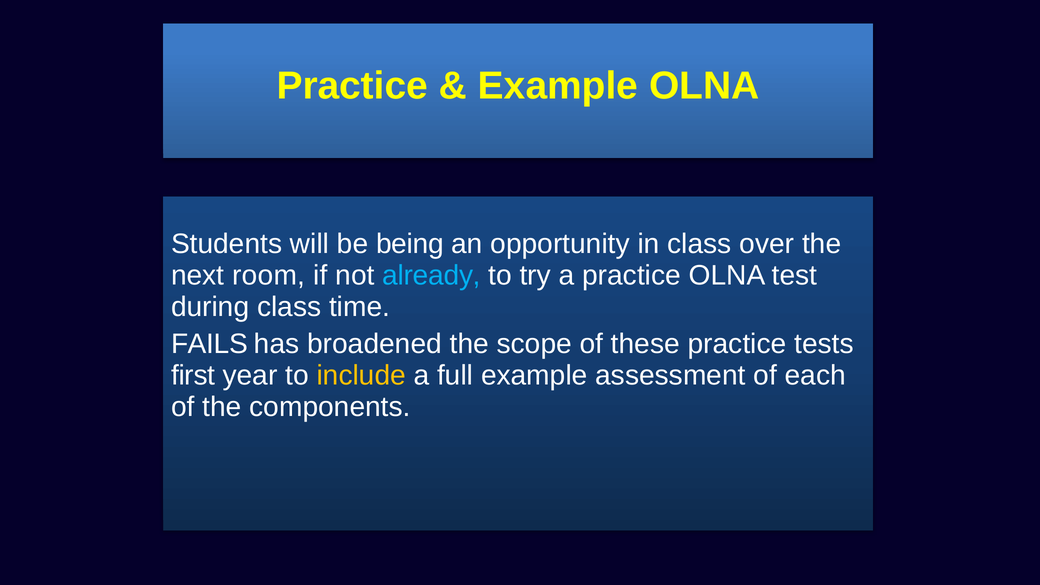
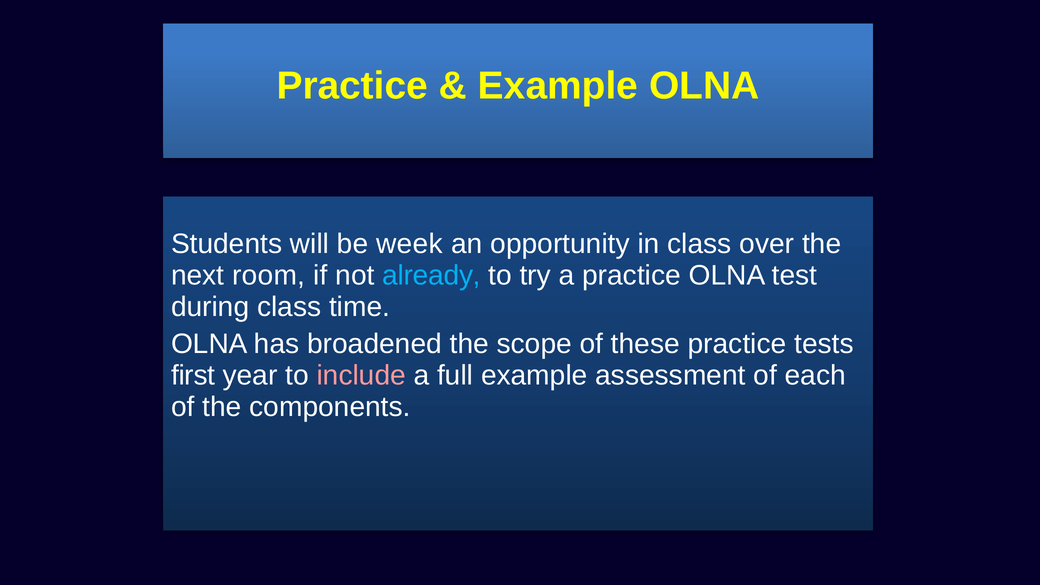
being: being -> week (410, 244)
FAILS: FAILS -> OLNA (209, 344)
include colour: yellow -> pink (361, 376)
